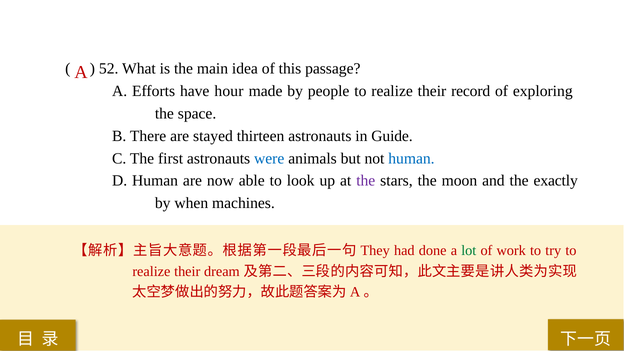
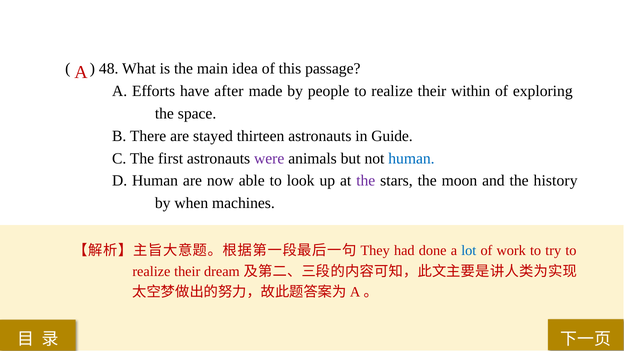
52: 52 -> 48 (109, 69)
hour: hour -> after (229, 91)
record: record -> within (471, 91)
were colour: blue -> purple (269, 158)
exactly: exactly -> history (556, 181)
lot colour: green -> blue (469, 251)
